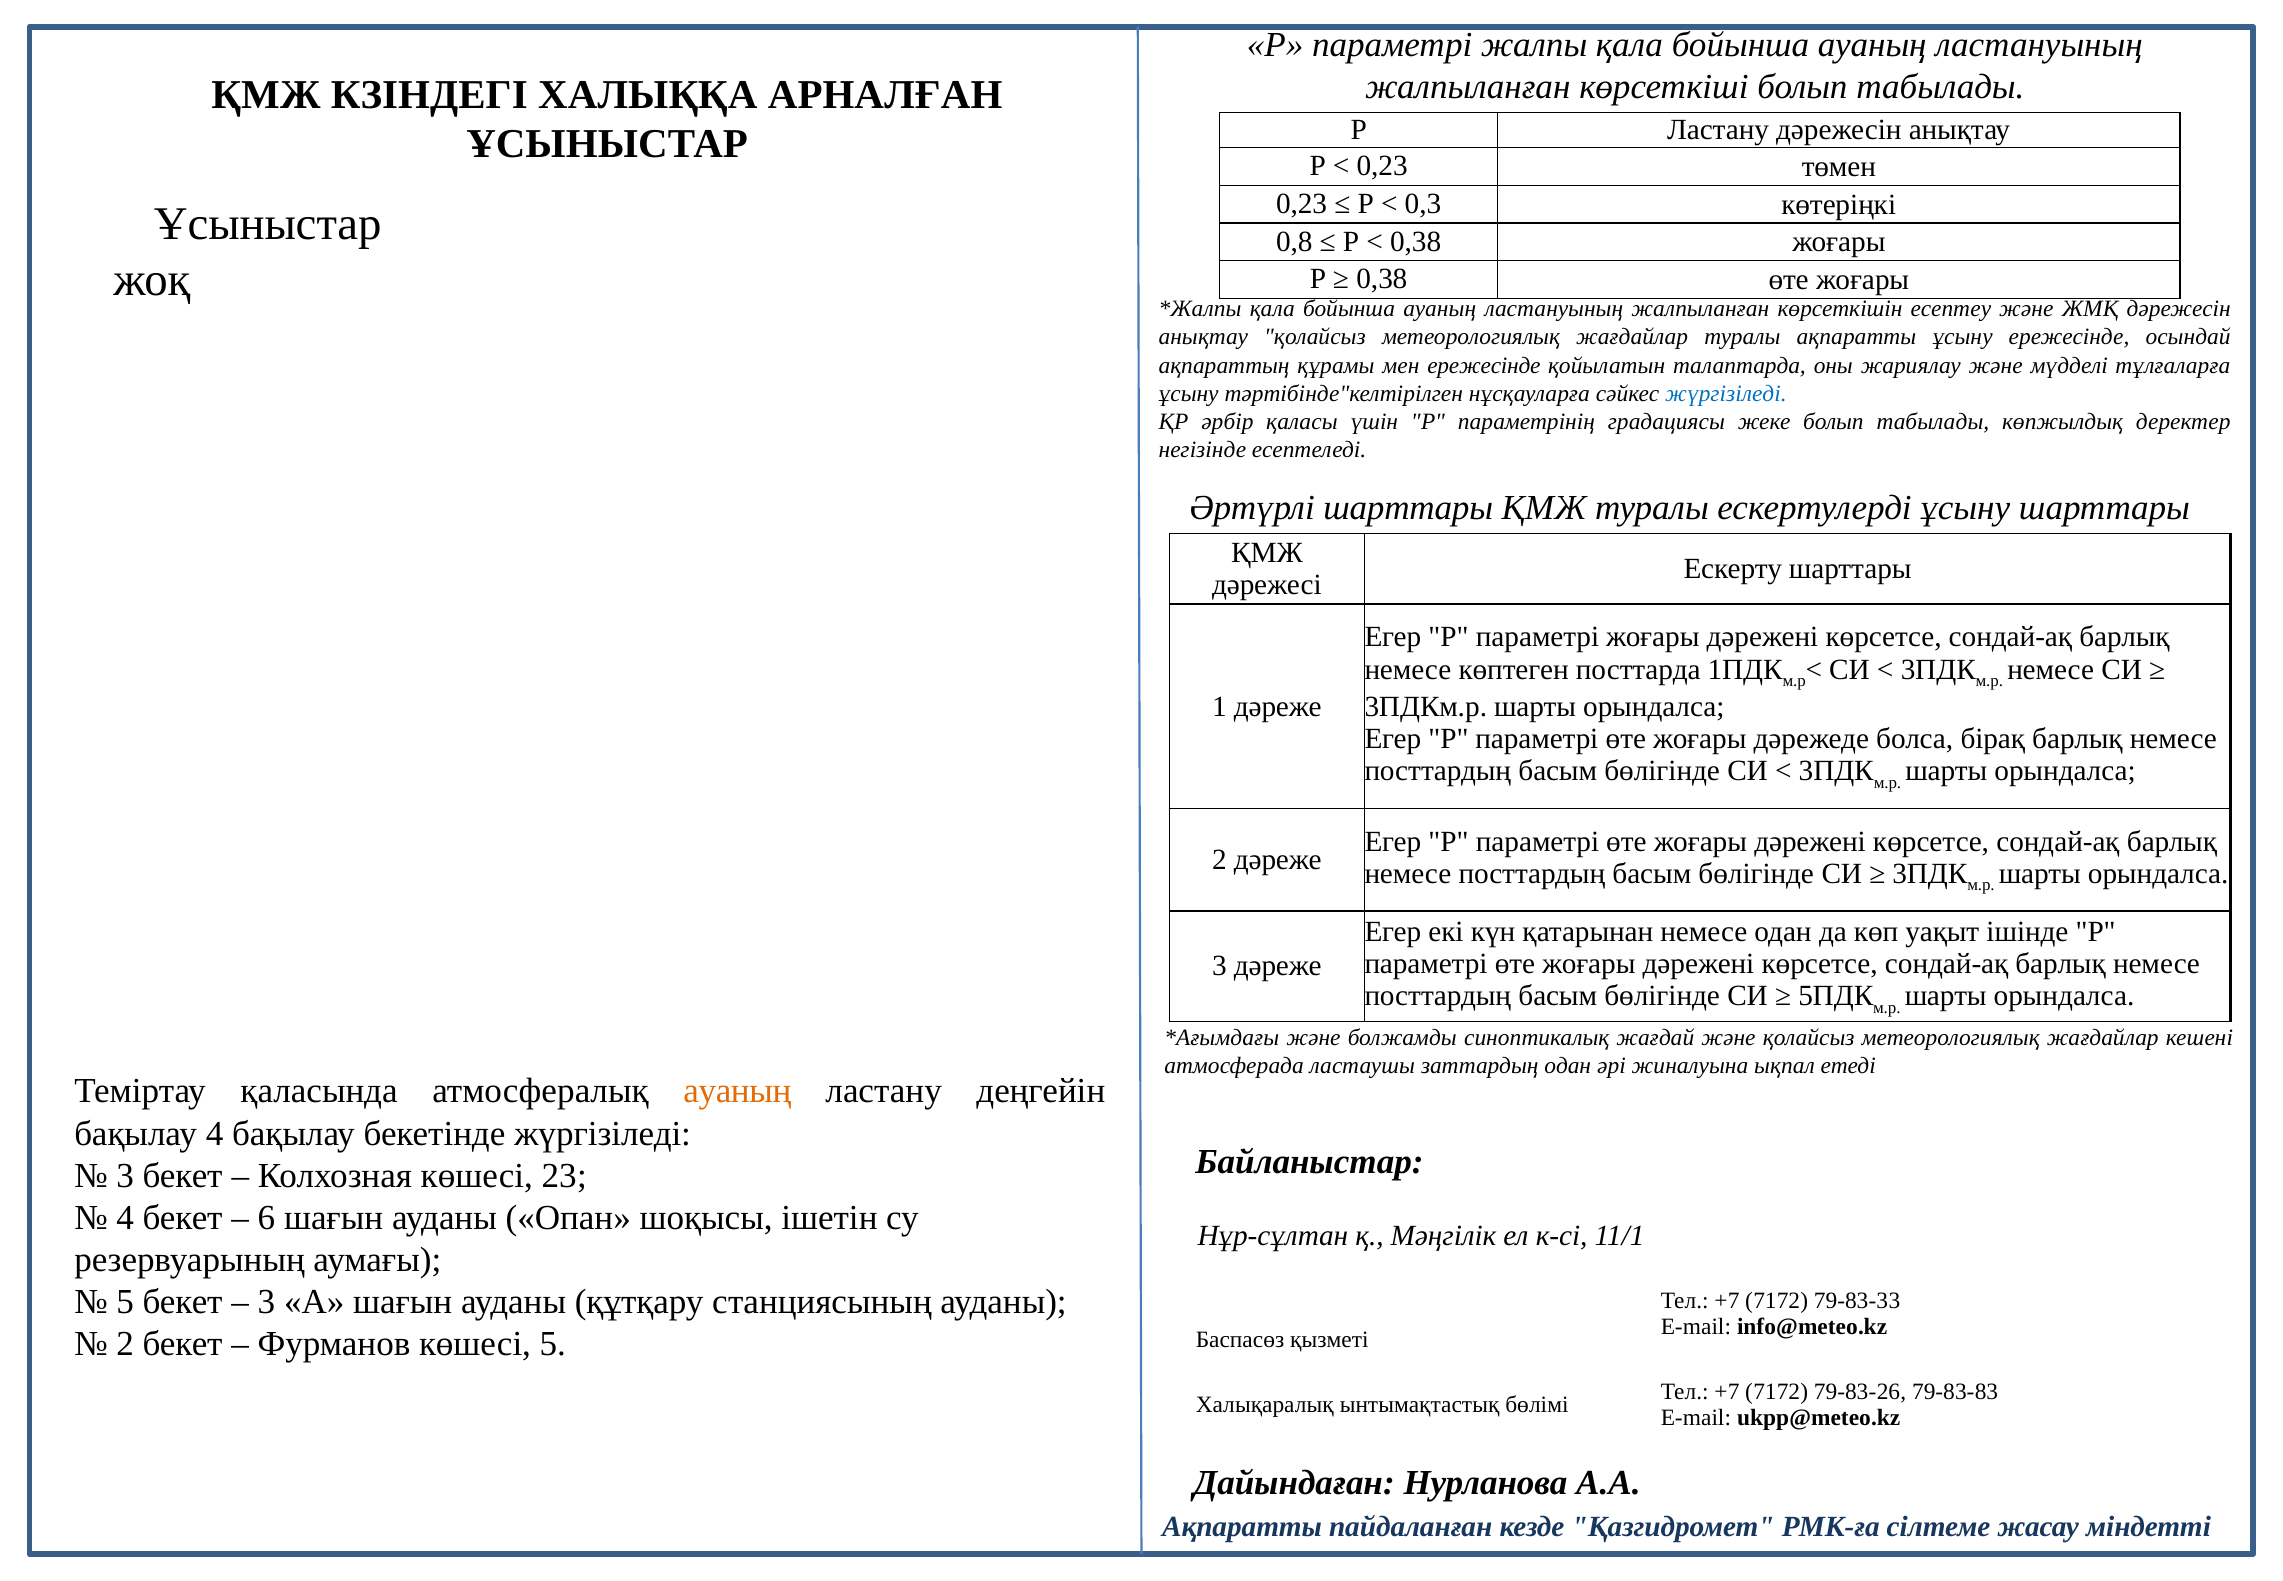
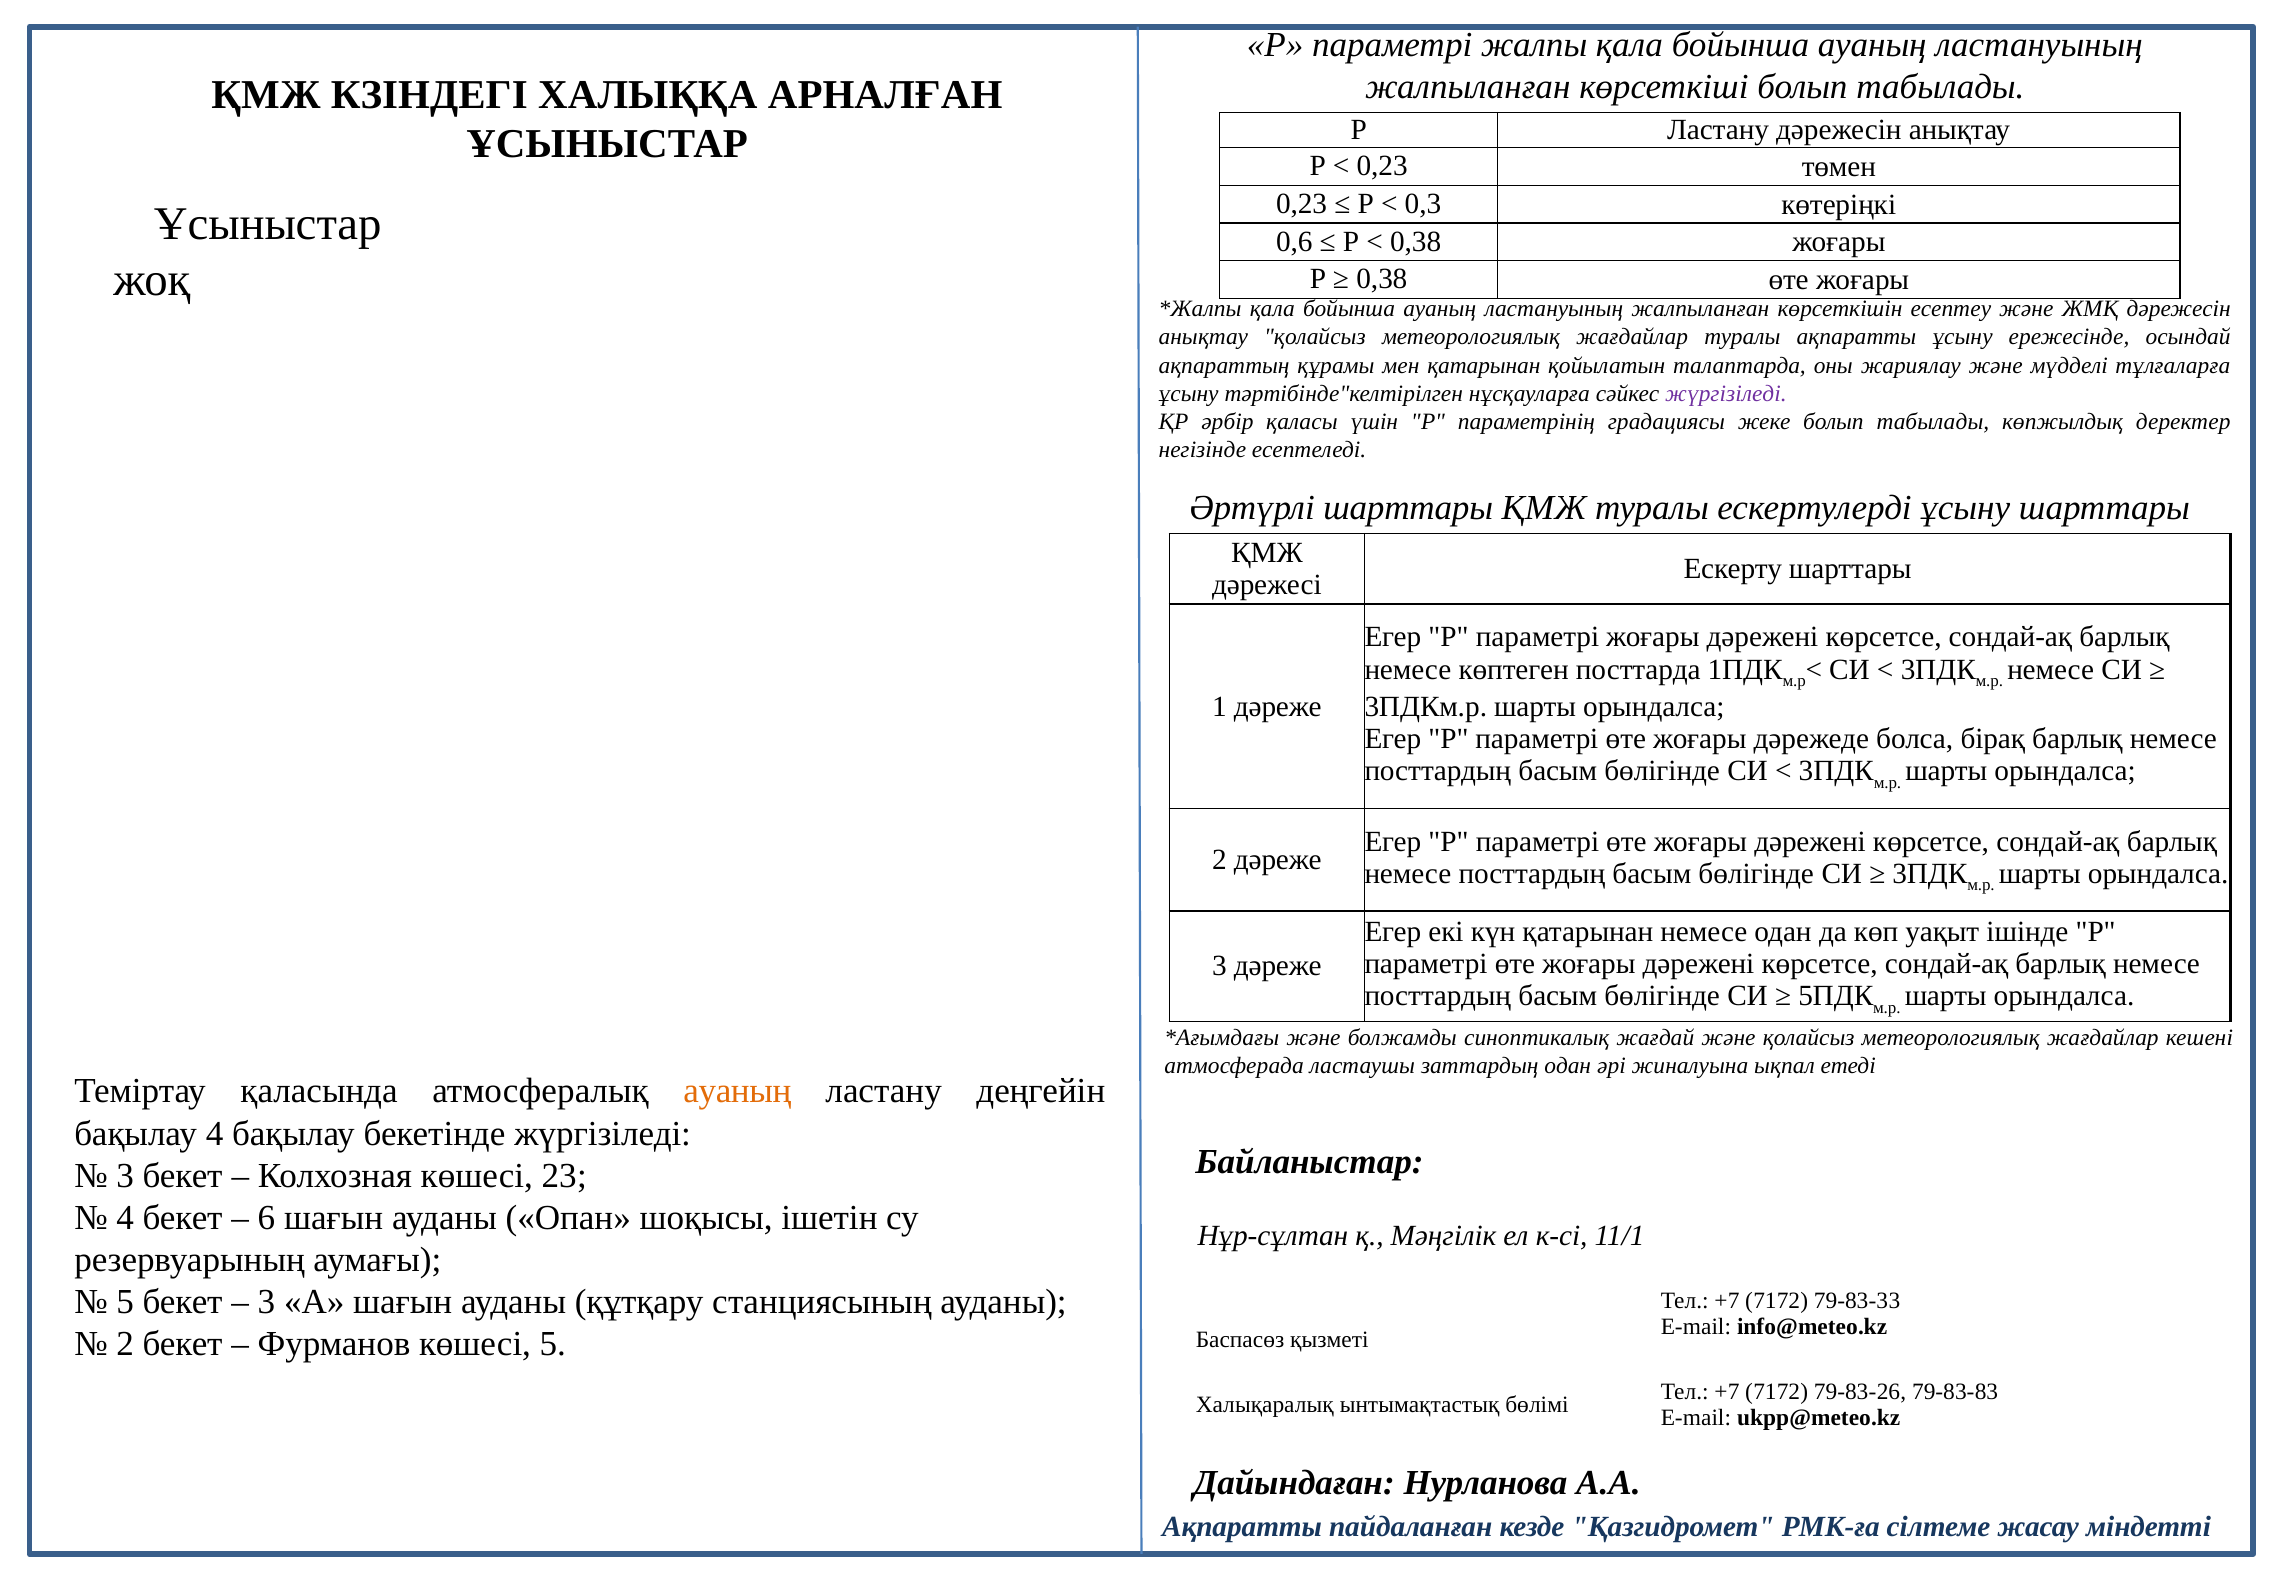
0,8: 0,8 -> 0,6 (1294, 242)
мен ережесінде: ережесінде -> қатарынан (1484, 365)
жүргізіледі colour: blue -> purple (1726, 393)
